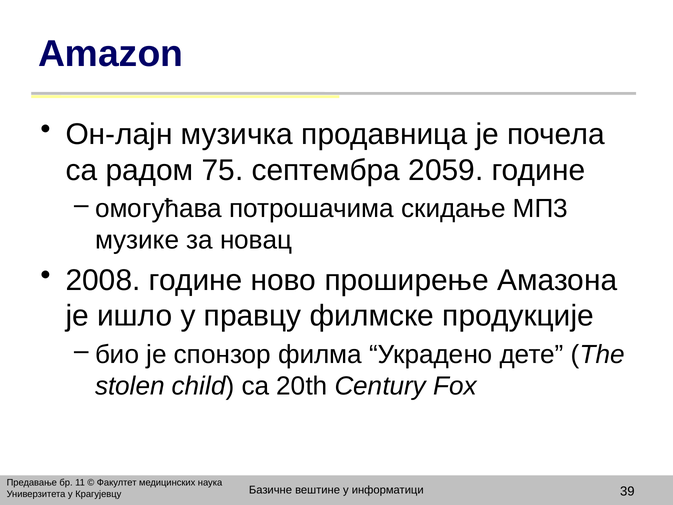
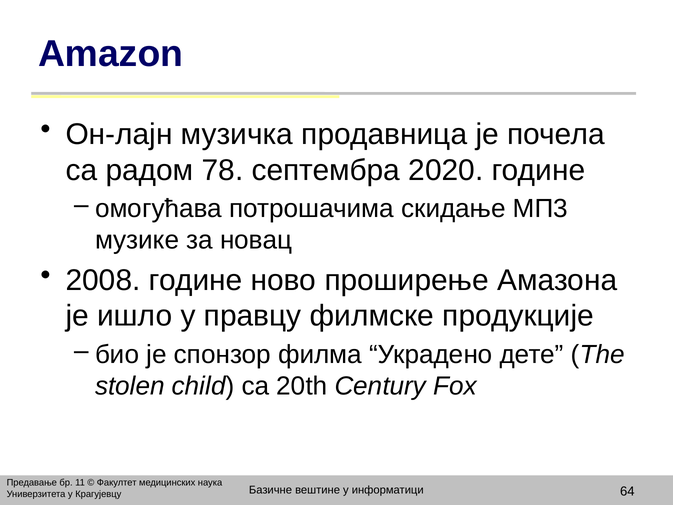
75: 75 -> 78 (223, 170)
2059: 2059 -> 2020 (446, 170)
39: 39 -> 64 (627, 491)
